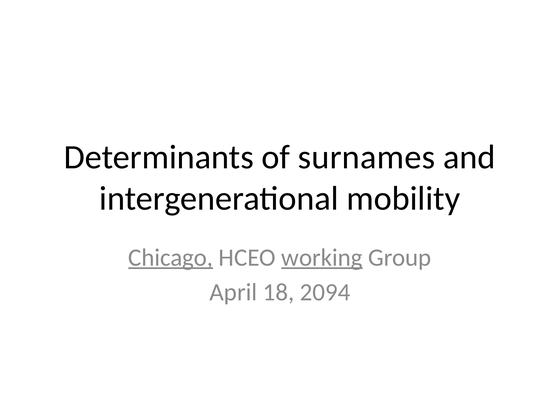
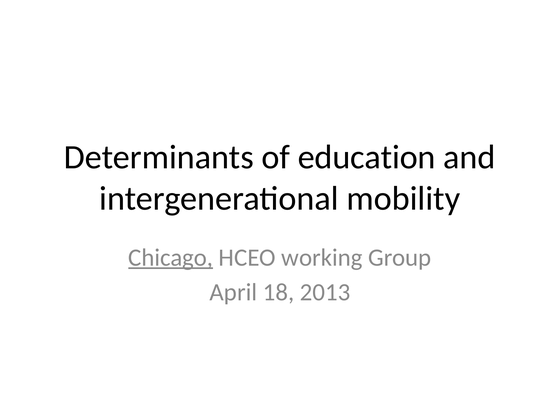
surnames: surnames -> education (367, 157)
working underline: present -> none (322, 257)
2094: 2094 -> 2013 (325, 292)
